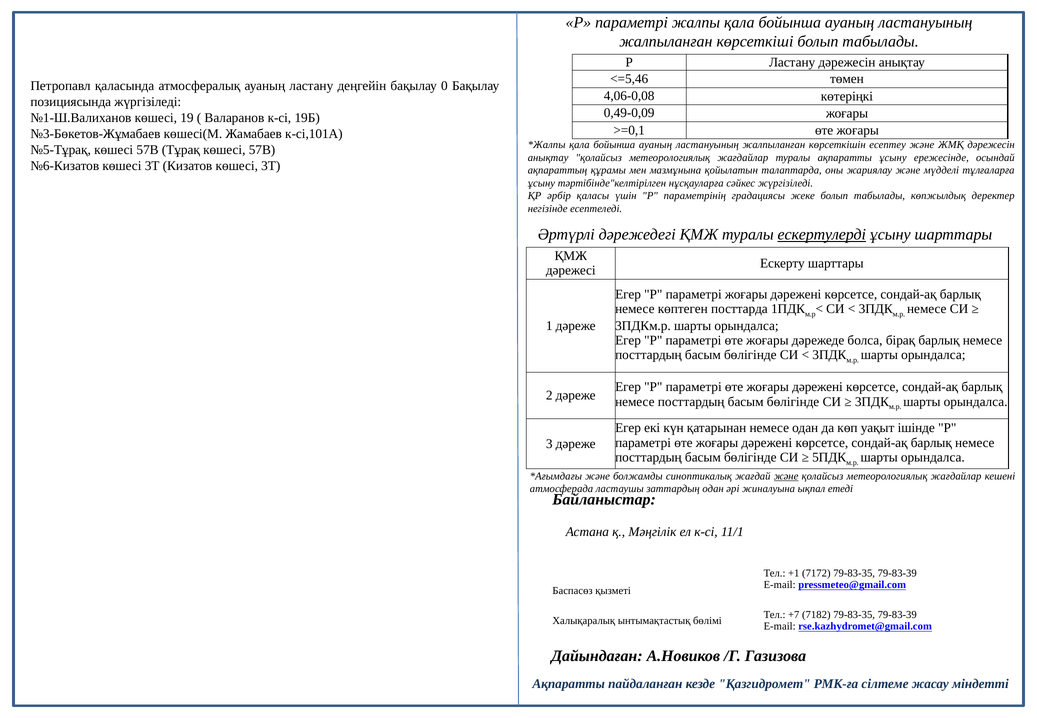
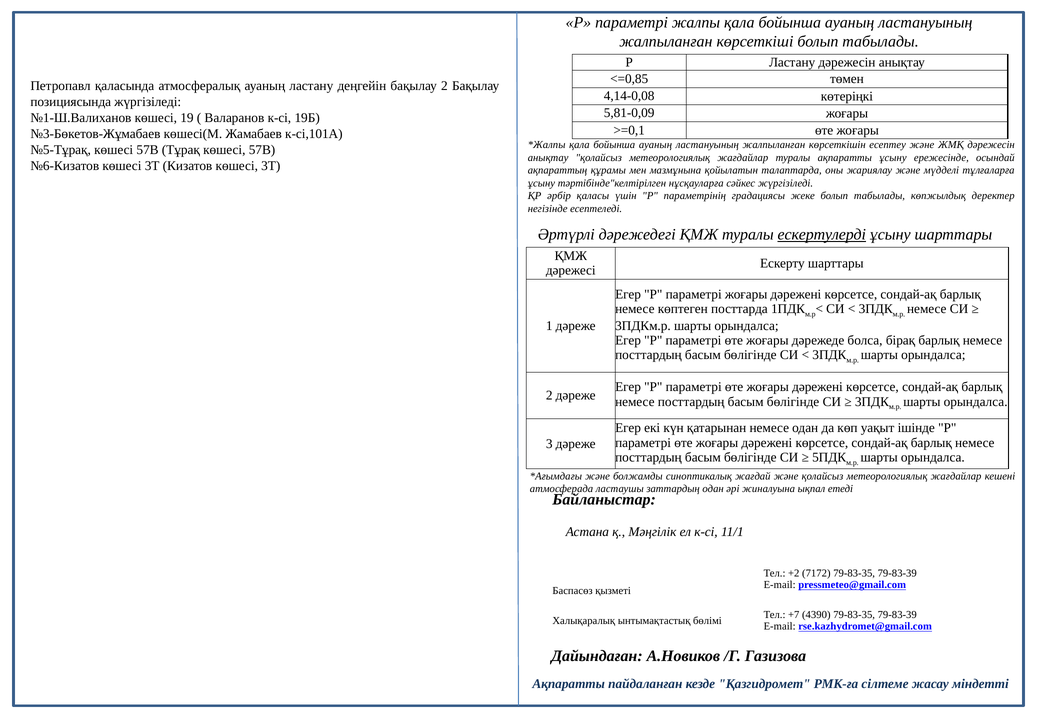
<=5,46: <=5,46 -> <=0,85 (629, 79)
бақылау 0: 0 -> 2 (444, 86)
4,06-0,08: 4,06-0,08 -> 4,14-0,08 (629, 96)
0,49-0,09: 0,49-0,09 -> 5,81-0,09 (629, 113)
және underline: present -> none (786, 476)
+1: +1 -> +2 (794, 573)
7182: 7182 -> 4390 (816, 615)
